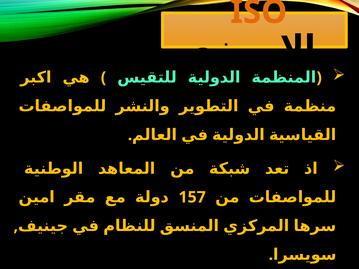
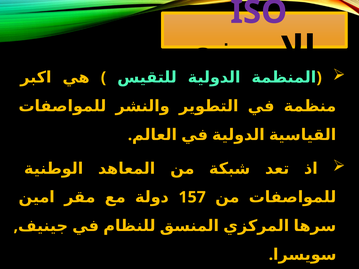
ISO colour: orange -> purple (259, 12)
